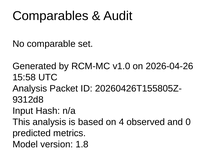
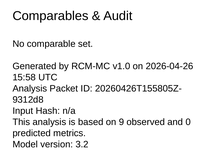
4: 4 -> 9 (121, 122)
1.8: 1.8 -> 3.2 (82, 144)
